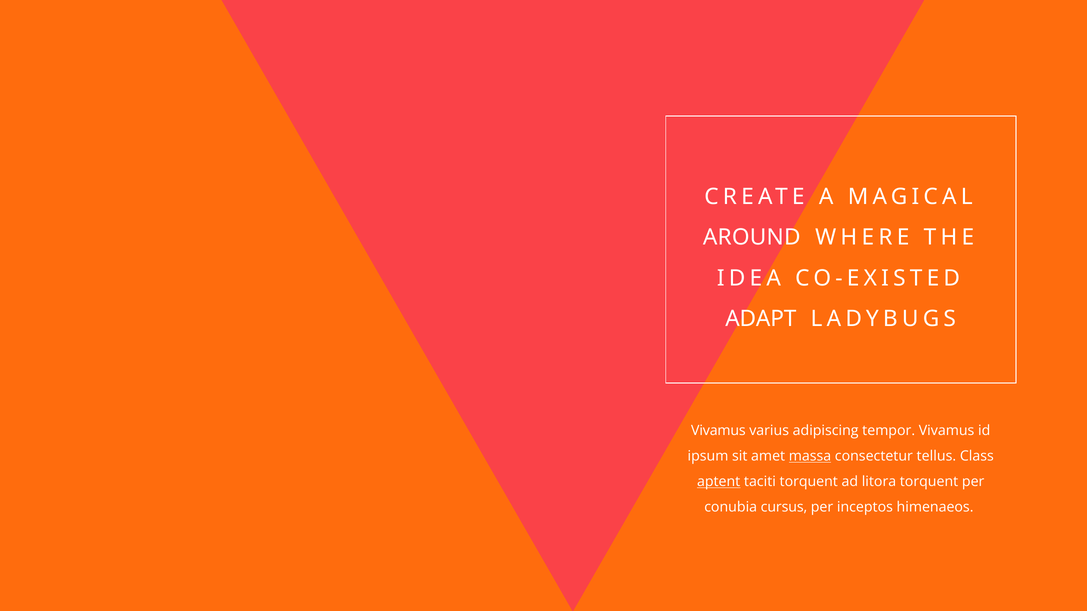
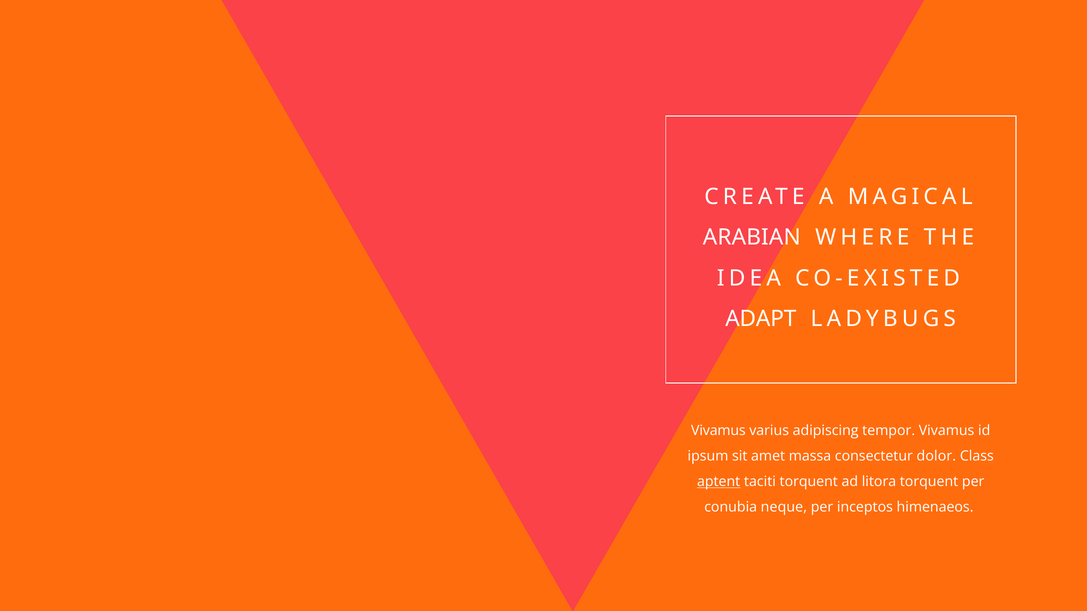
AROUND: AROUND -> ARABIAN (752, 238)
massa underline: present -> none (810, 456)
tellus: tellus -> dolor (936, 456)
cursus: cursus -> neque (784, 507)
